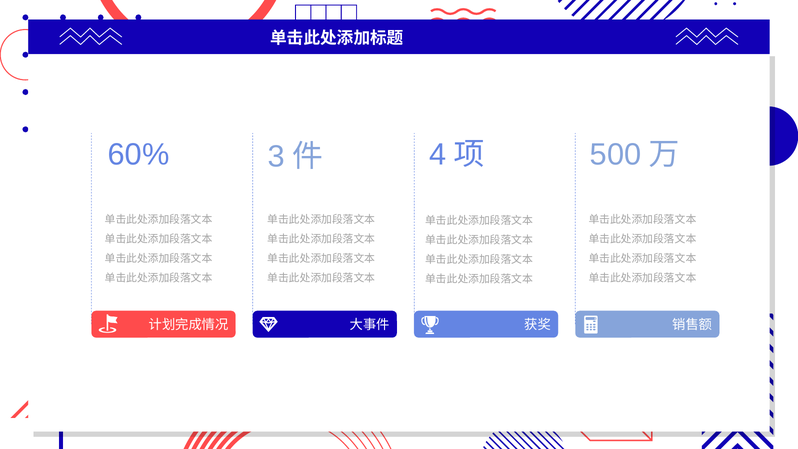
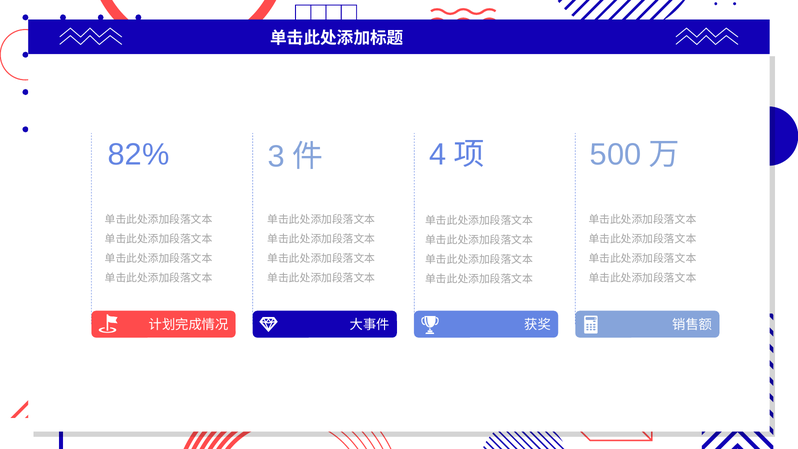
60%: 60% -> 82% (139, 155)
